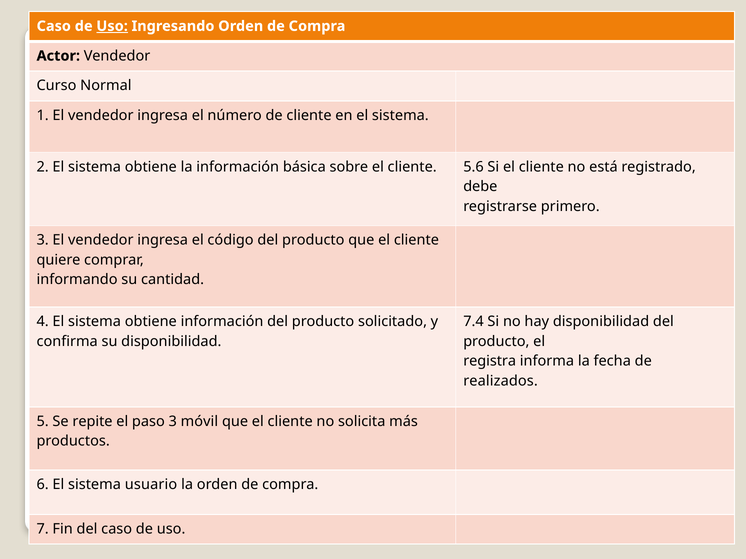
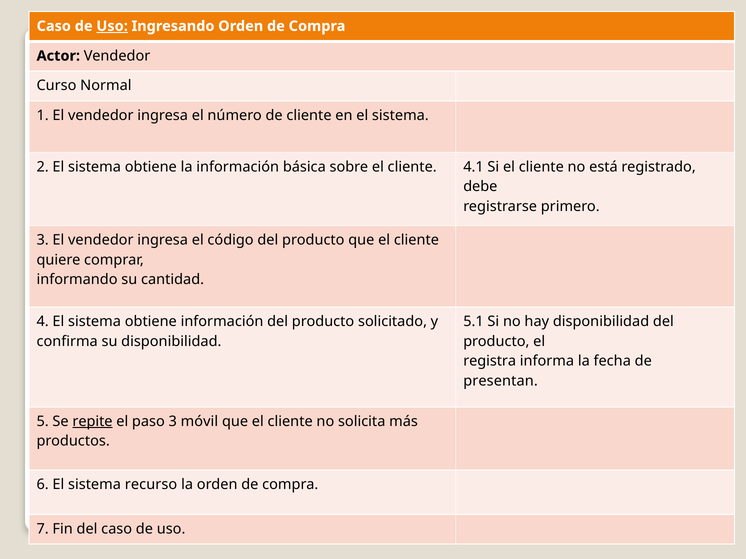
5.6: 5.6 -> 4.1 (473, 167)
7.4: 7.4 -> 5.1 (473, 322)
realizados: realizados -> presentan (501, 381)
repite underline: none -> present (92, 422)
usuario: usuario -> recurso (151, 485)
